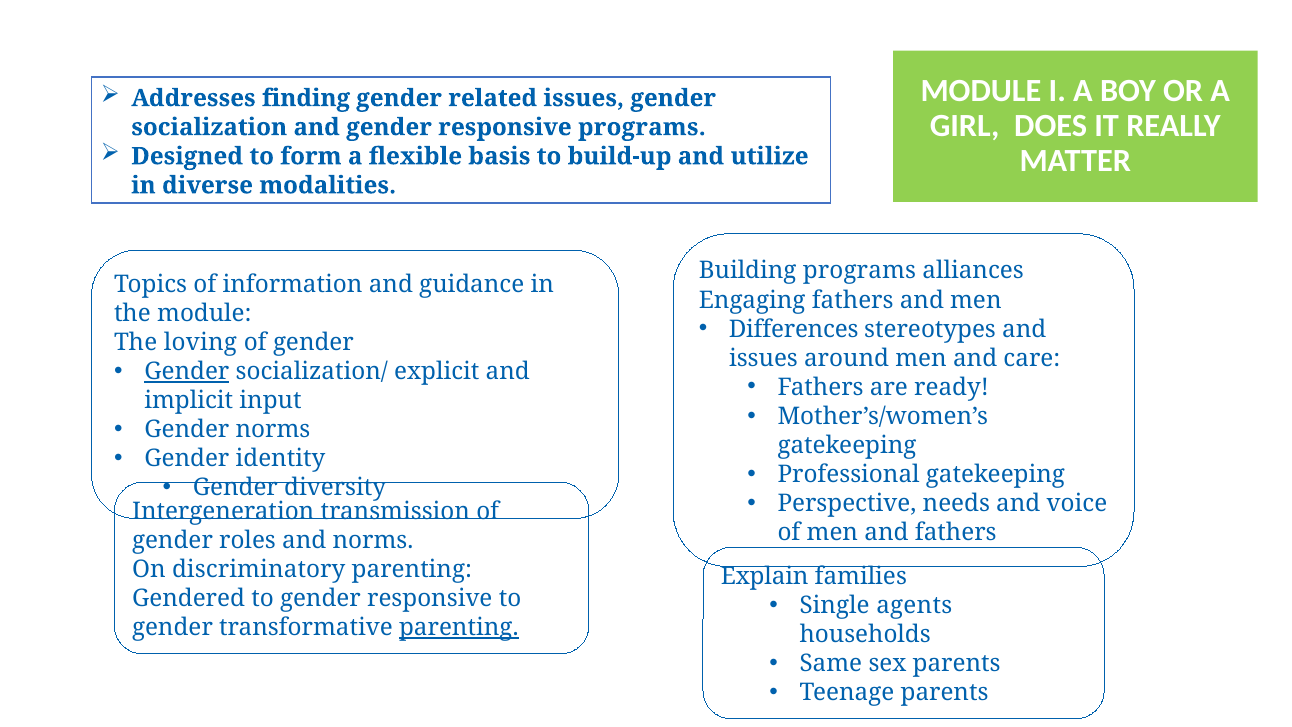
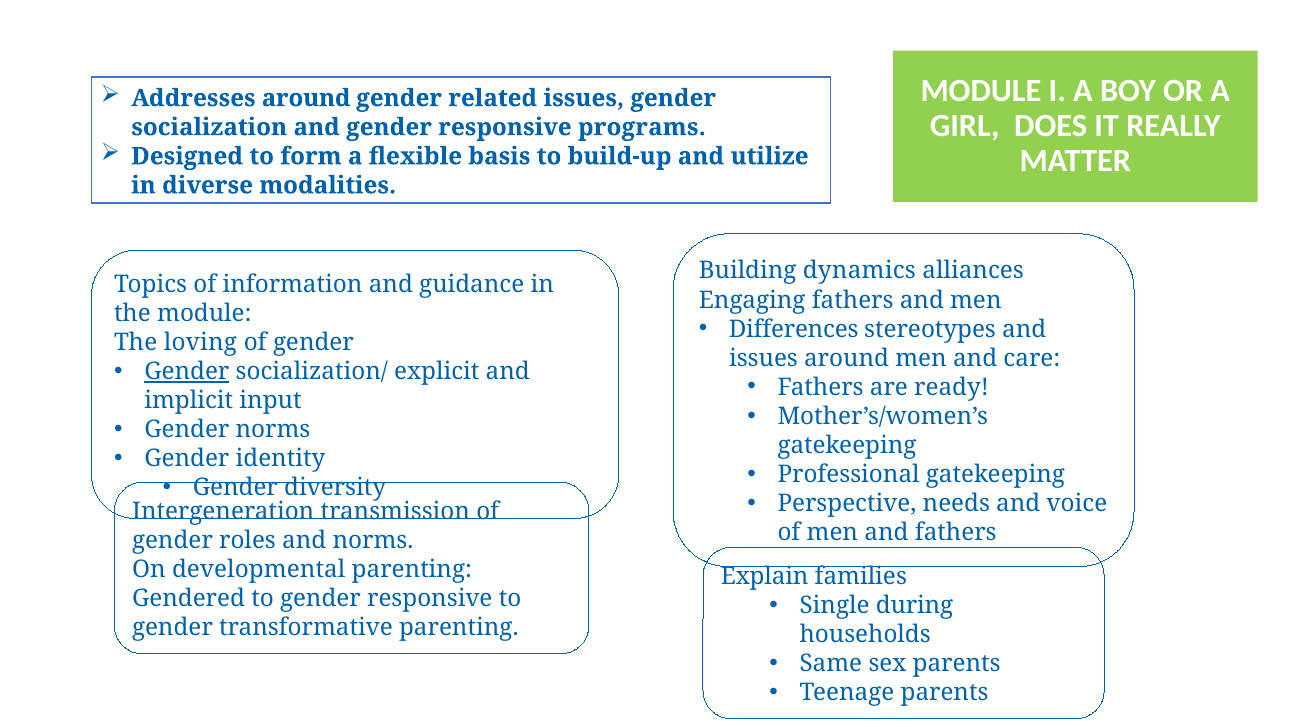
Addresses finding: finding -> around (306, 98)
Building programs: programs -> dynamics (859, 271)
discriminatory: discriminatory -> developmental (259, 569)
agents: agents -> during (914, 605)
parenting underline: present -> none (459, 628)
